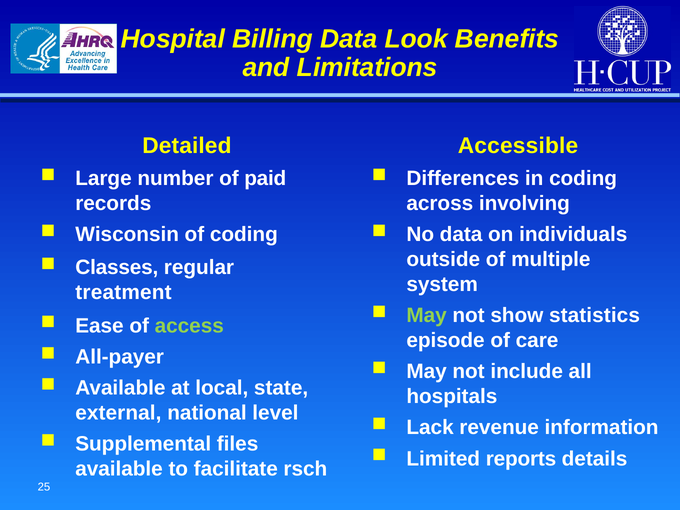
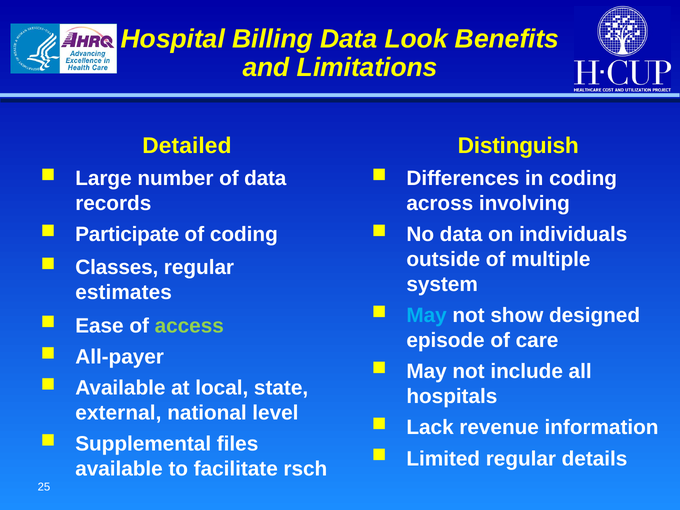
Accessible: Accessible -> Distinguish (518, 146)
of paid: paid -> data (265, 178)
Wisconsin: Wisconsin -> Participate (127, 234)
treatment: treatment -> estimates (124, 292)
May colour: light green -> light blue (427, 315)
statistics: statistics -> designed (595, 315)
Limited reports: reports -> regular (521, 459)
